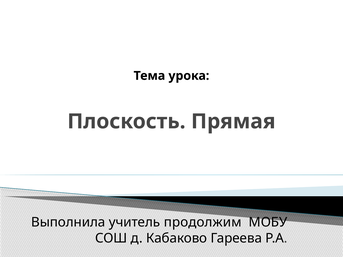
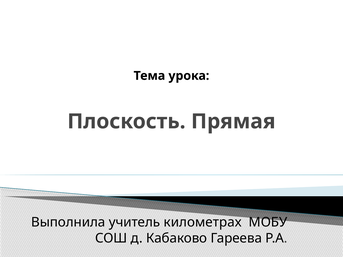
продолжим: продолжим -> километрах (203, 222)
